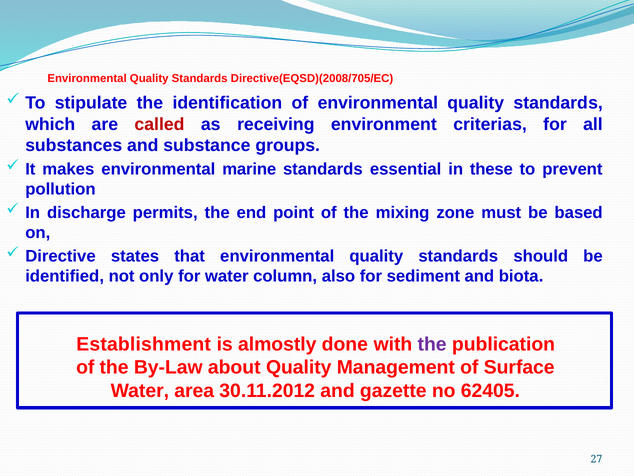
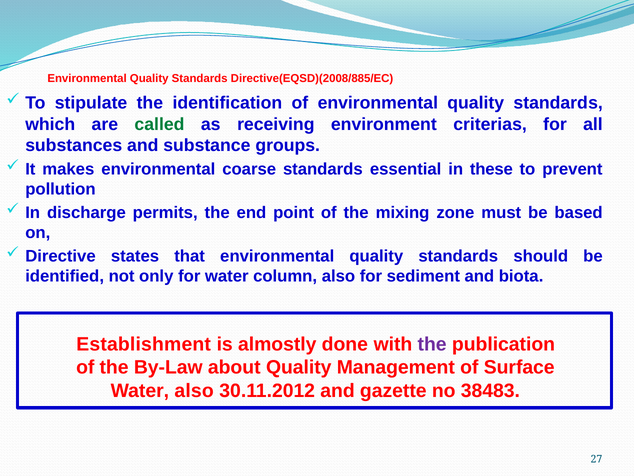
Directive(EQSD)(2008/705/EC: Directive(EQSD)(2008/705/EC -> Directive(EQSD)(2008/885/EC (312, 79)
called colour: red -> green (159, 124)
marine: marine -> coarse (249, 169)
Water area: area -> also (194, 390)
62405: 62405 -> 38483 (490, 390)
